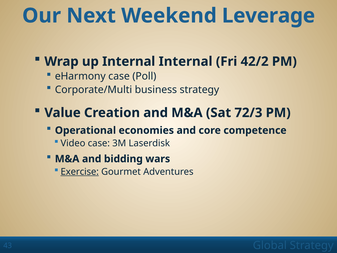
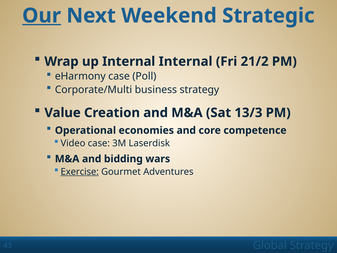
Our underline: none -> present (42, 16)
Leverage: Leverage -> Strategic (268, 16)
42/2: 42/2 -> 21/2 (255, 61)
72/3: 72/3 -> 13/3 (248, 113)
